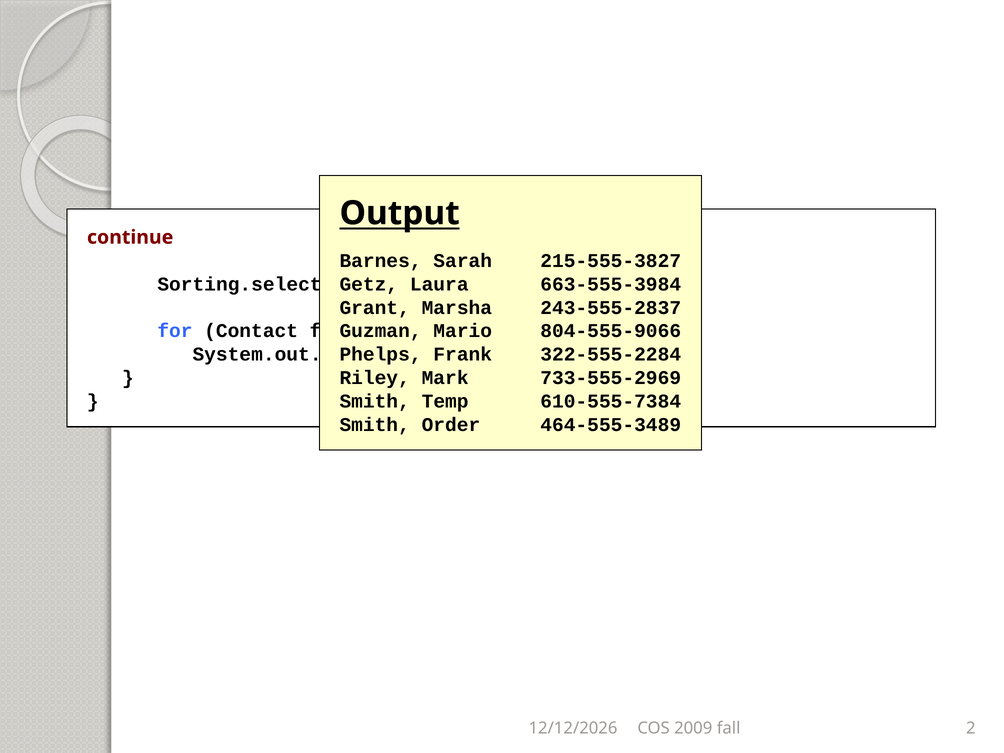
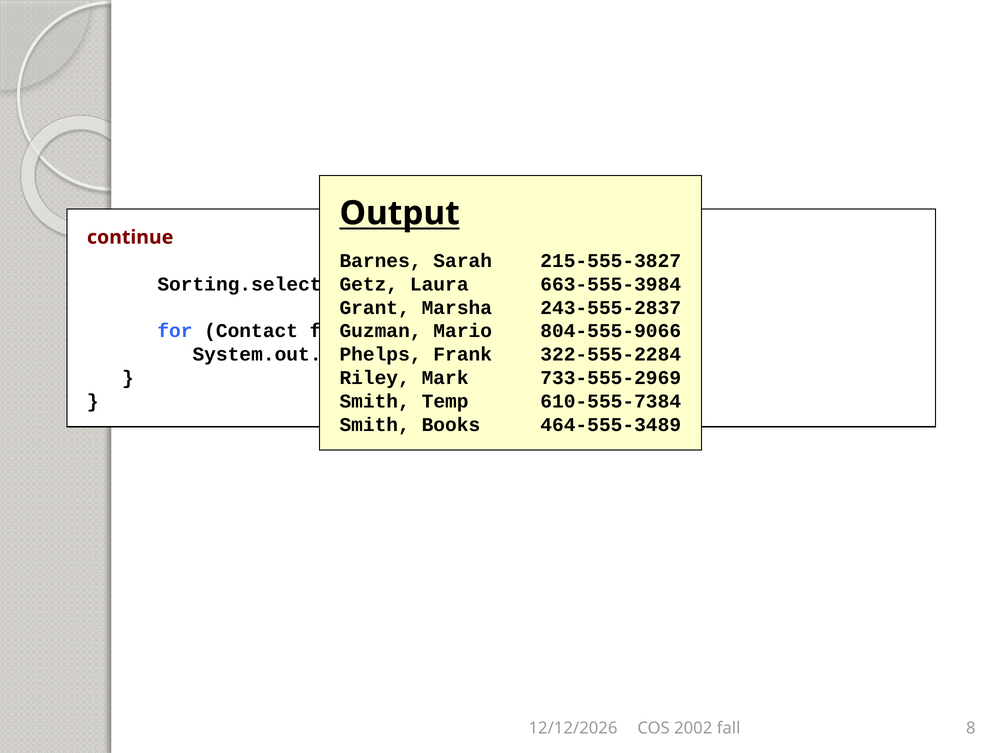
Order: Order -> Books (451, 425)
2009: 2009 -> 2002 (693, 728)
2: 2 -> 8 (971, 728)
